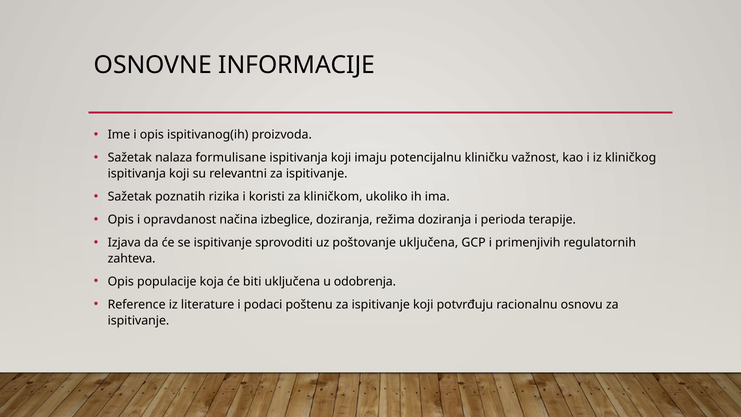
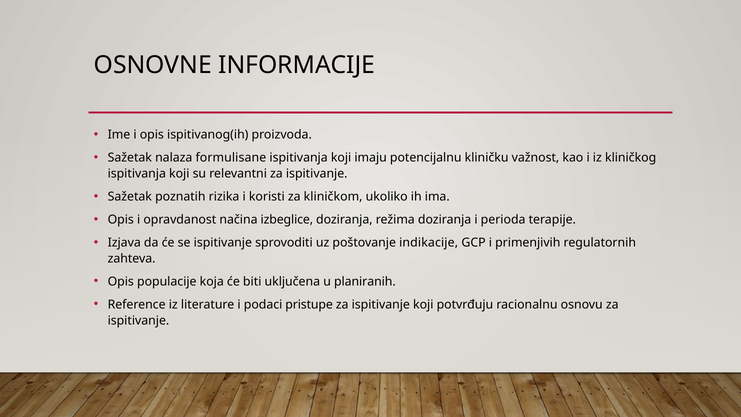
poštovanje uključena: uključena -> indikacije (429, 242)
odobrenja: odobrenja -> planiranih (365, 281)
poštenu: poštenu -> pristupe (309, 304)
